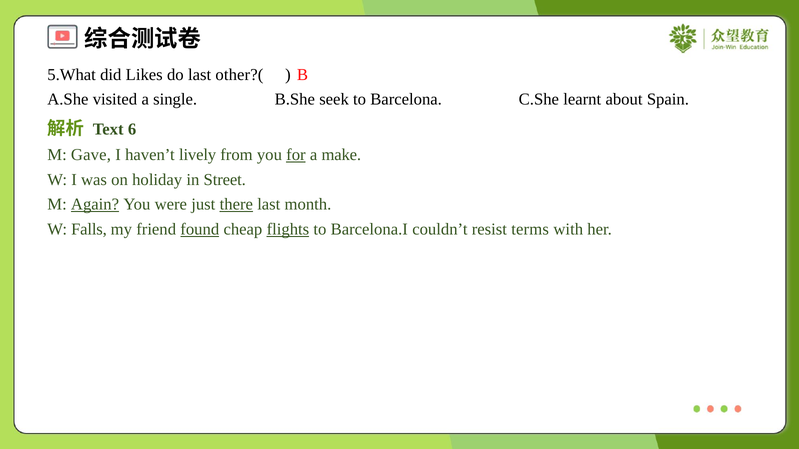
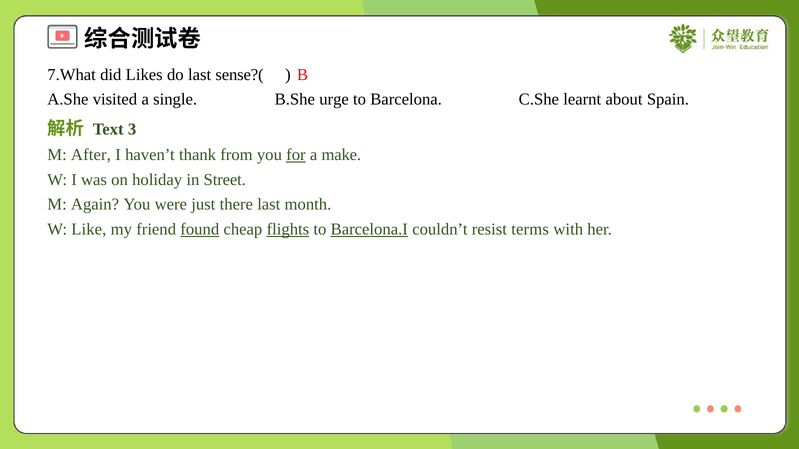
5.What: 5.What -> 7.What (72, 75)
other?(: other?( -> sense?( (240, 75)
seek: seek -> urge (334, 99)
6: 6 -> 3 (132, 129)
Gave: Gave -> After (91, 155)
lively: lively -> thank (198, 155)
Again underline: present -> none (95, 205)
there underline: present -> none (236, 205)
Falls: Falls -> Like (89, 230)
Barcelona.I underline: none -> present (369, 230)
